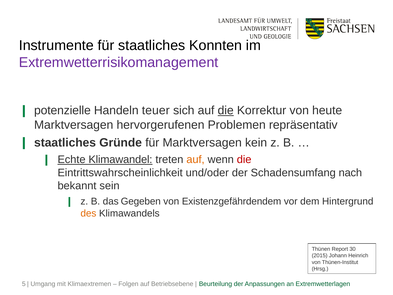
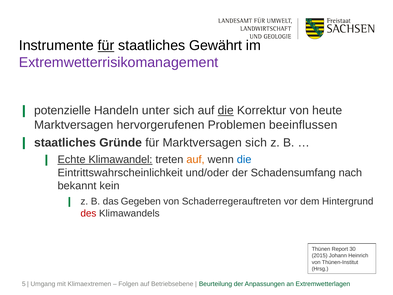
für underline: none -> present (106, 45)
Konnten: Konnten -> Gewährt (216, 45)
teuer: teuer -> unter (156, 110)
repräsentativ: repräsentativ -> beeinflussen (303, 125)
Marktversagen kein: kein -> sich (256, 142)
die colour: red -> blue (244, 159)
sein: sein -> kein (110, 186)
Existenzgefährdendem: Existenzgefährdendem -> Schaderregerauftreten (232, 201)
des colour: orange -> red (88, 213)
